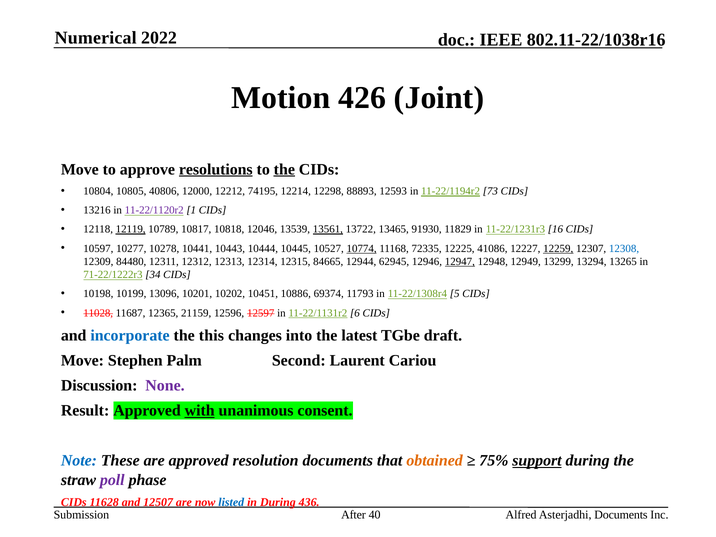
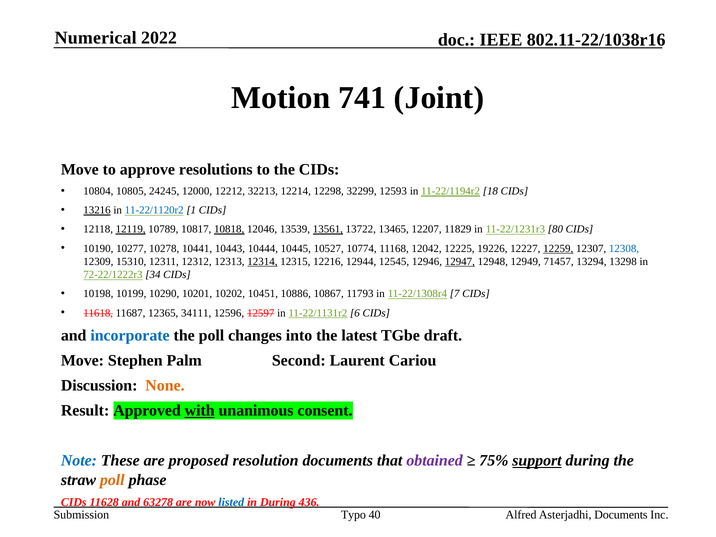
426: 426 -> 741 (362, 98)
resolutions underline: present -> none (216, 169)
the underline: present -> none (284, 169)
40806: 40806 -> 24245 (164, 191)
74195: 74195 -> 32213 (263, 191)
88893: 88893 -> 32299 (362, 191)
73: 73 -> 18 (490, 191)
13216 underline: none -> present (97, 210)
11-22/1120r2 colour: purple -> blue (154, 210)
10818 underline: none -> present (229, 229)
91930: 91930 -> 12207 (427, 229)
16: 16 -> 80 (555, 229)
10597: 10597 -> 10190 (98, 248)
10774 underline: present -> none (362, 248)
72335: 72335 -> 12042 (427, 248)
41086: 41086 -> 19226 (492, 248)
84480: 84480 -> 15310 (131, 262)
12314 underline: none -> present (262, 262)
84665: 84665 -> 12216 (328, 262)
62945: 62945 -> 12545 (394, 262)
13299: 13299 -> 71457 (559, 262)
13265: 13265 -> 13298 (623, 262)
71-22/1222r3: 71-22/1222r3 -> 72-22/1222r3 (113, 275)
13096: 13096 -> 10290 (164, 294)
69374: 69374 -> 10867 (329, 294)
5: 5 -> 7 (455, 294)
11028: 11028 -> 11618 (98, 313)
21159: 21159 -> 34111 (196, 313)
the this: this -> poll (211, 335)
None colour: purple -> orange (165, 386)
are approved: approved -> proposed (199, 461)
obtained colour: orange -> purple (435, 461)
poll colour: purple -> orange (112, 480)
12507: 12507 -> 63278 (158, 502)
After: After -> Typo (353, 515)
